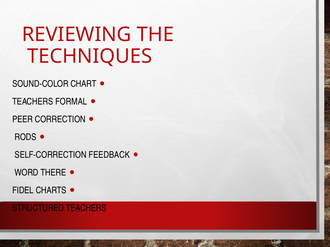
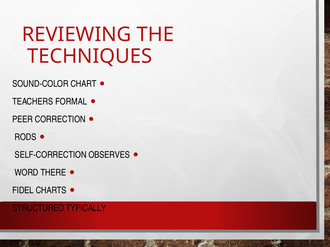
FEEDBACK: FEEDBACK -> OBSERVES (109, 155)
STRUCTURED TEACHERS: TEACHERS -> TYPICALLY (86, 209)
